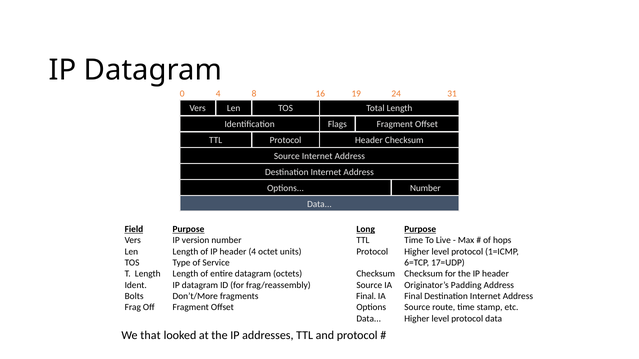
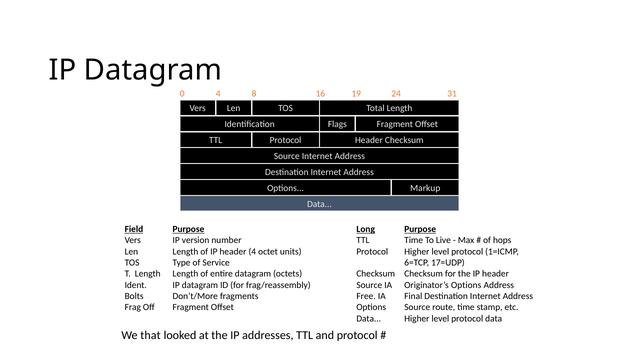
Options Number: Number -> Markup (425, 188)
Originator’s Padding: Padding -> Options (466, 285)
Final: Final -> Free (366, 297)
